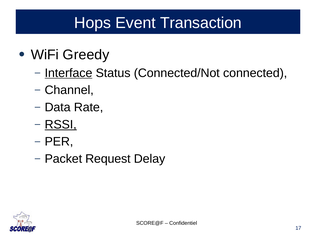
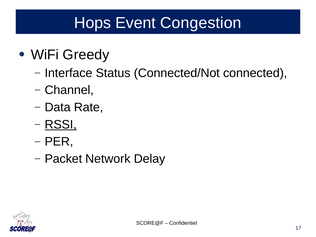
Transaction: Transaction -> Congestion (201, 23)
Interface underline: present -> none (68, 73)
Request: Request -> Network (108, 159)
